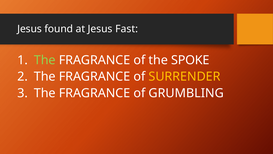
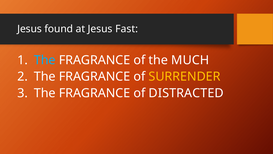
The colour: light green -> light blue (45, 60)
SPOKE: SPOKE -> MUCH (190, 60)
GRUMBLING: GRUMBLING -> DISTRACTED (186, 93)
